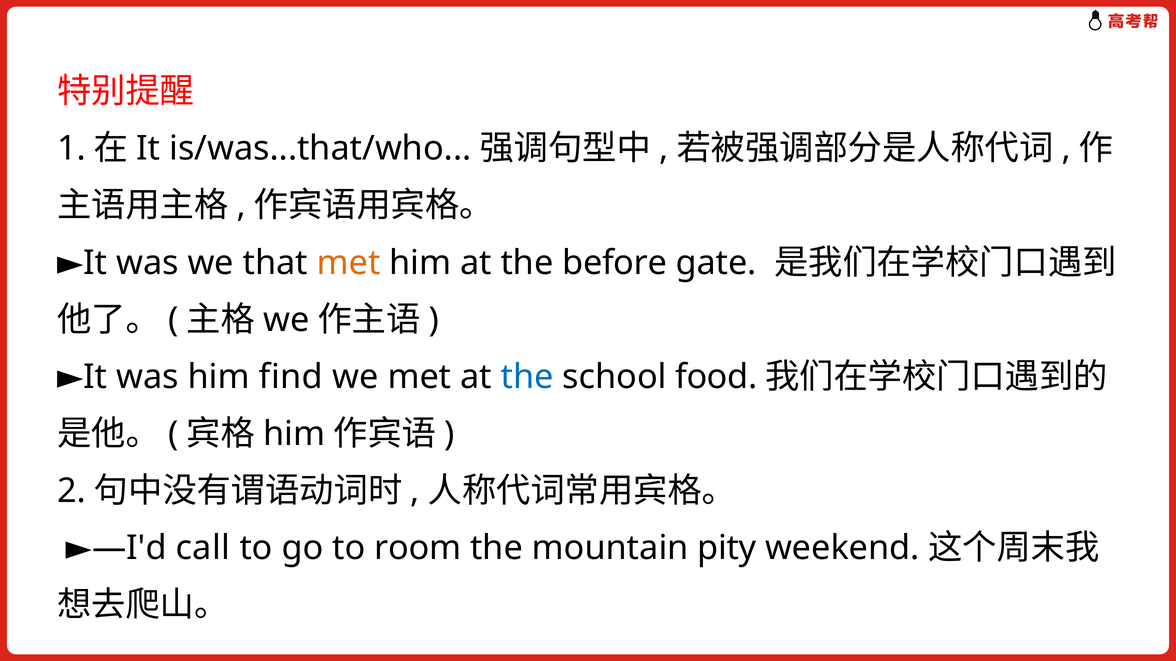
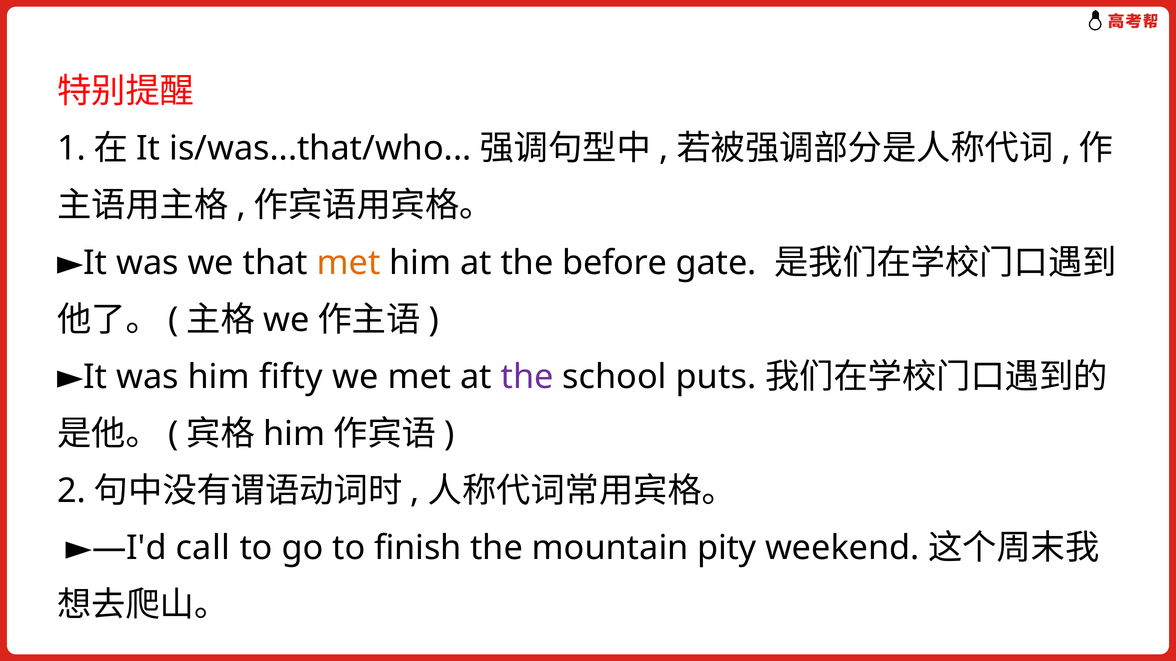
find: find -> fifty (291, 377)
the colour: blue -> purple (527, 377)
food: food -> puts (716, 377)
room: room -> finish (418, 548)
